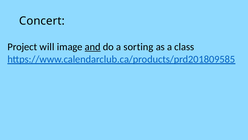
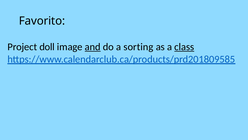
Concert: Concert -> Favorito (42, 21)
will: will -> doll (47, 47)
class underline: none -> present (184, 47)
